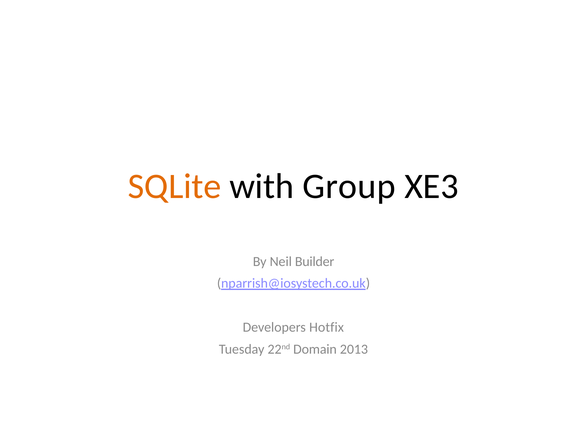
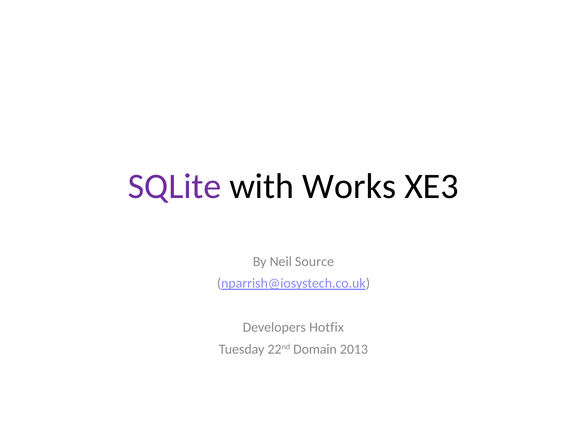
SQLite colour: orange -> purple (175, 186)
Group: Group -> Works (349, 186)
Builder: Builder -> Source (315, 262)
